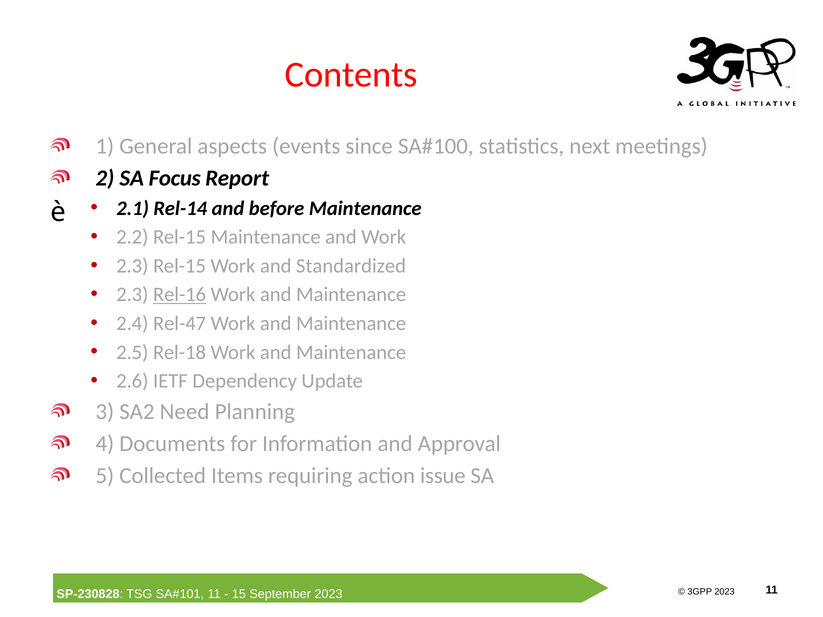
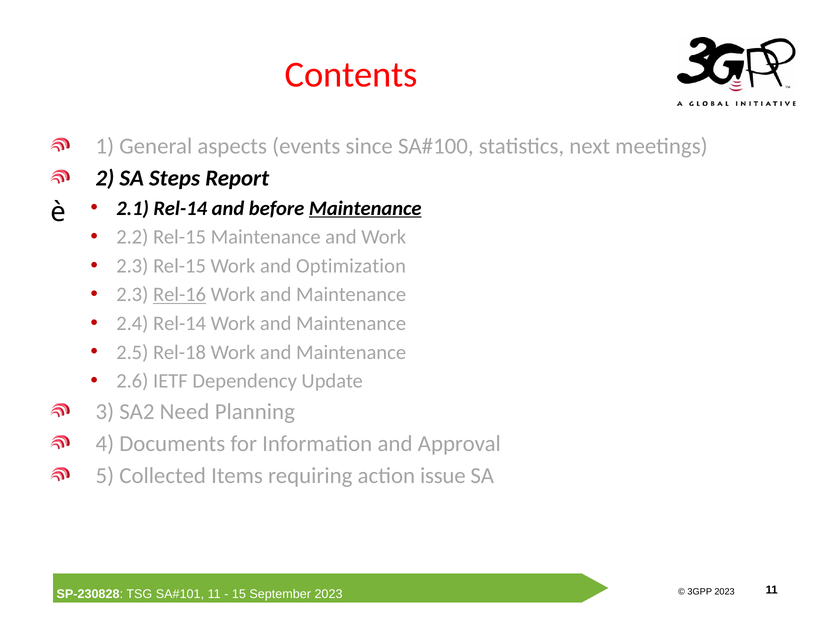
Focus: Focus -> Steps (175, 178)
Maintenance underline: none -> present (365, 208)
Standardized: Standardized -> Optimization (351, 266)
2.4 Rel-47: Rel-47 -> Rel-14 (180, 324)
